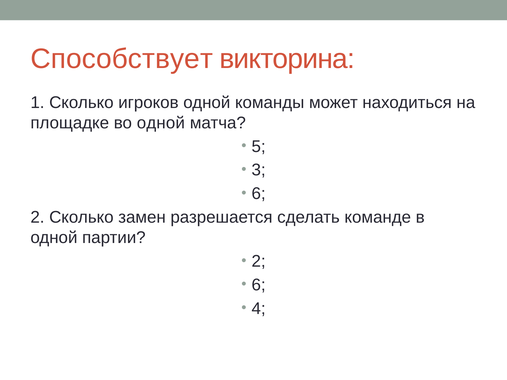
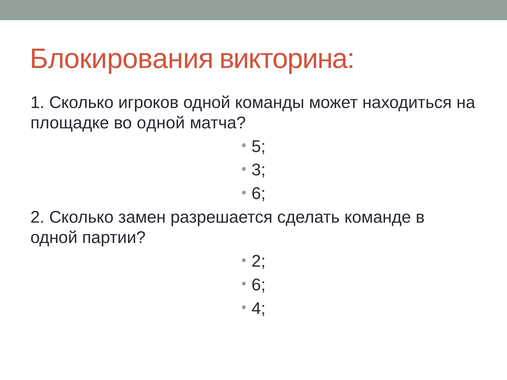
Способствует: Способствует -> Блокирования (122, 59)
